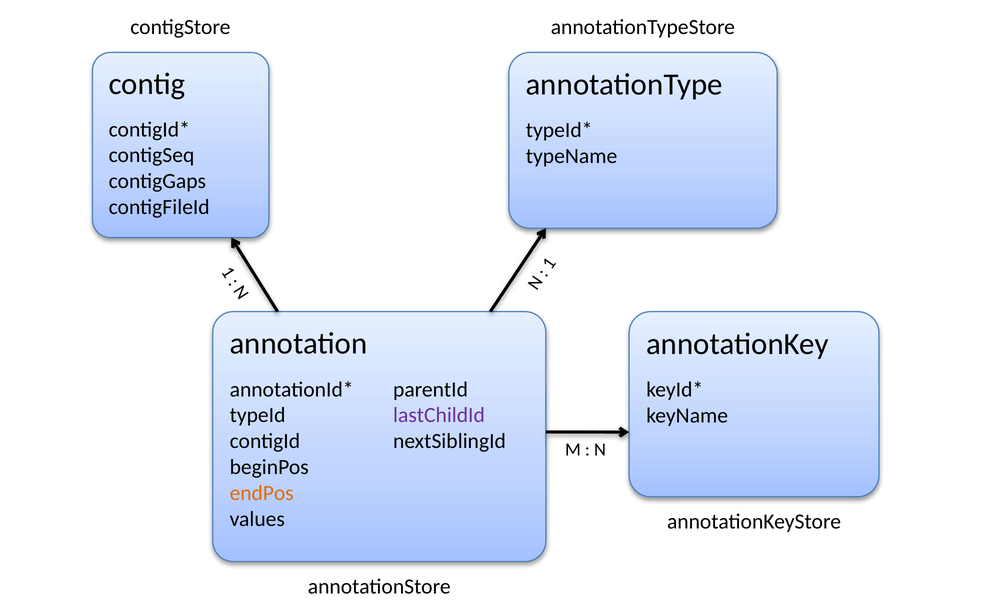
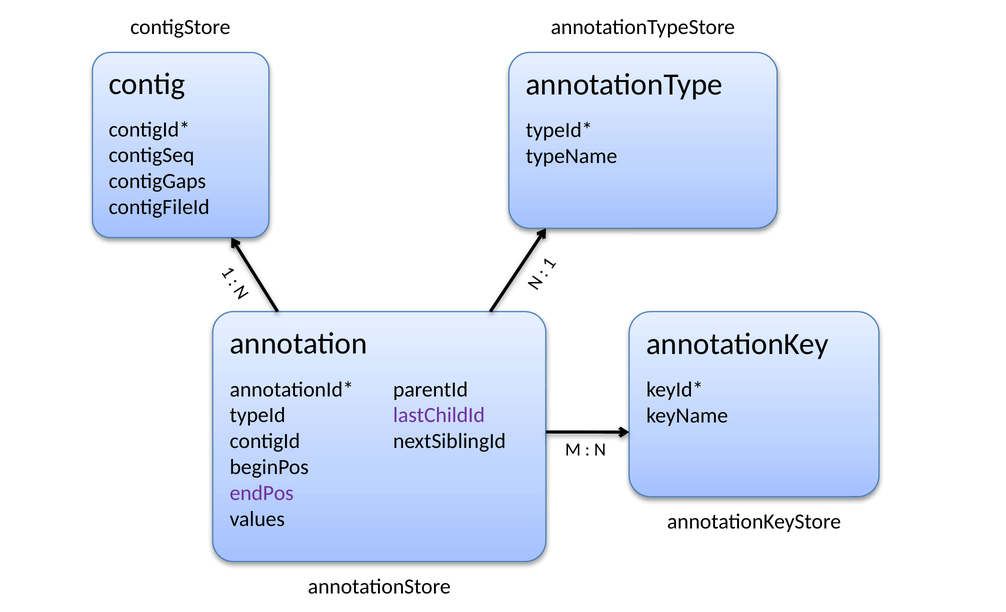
endPos colour: orange -> purple (262, 493)
